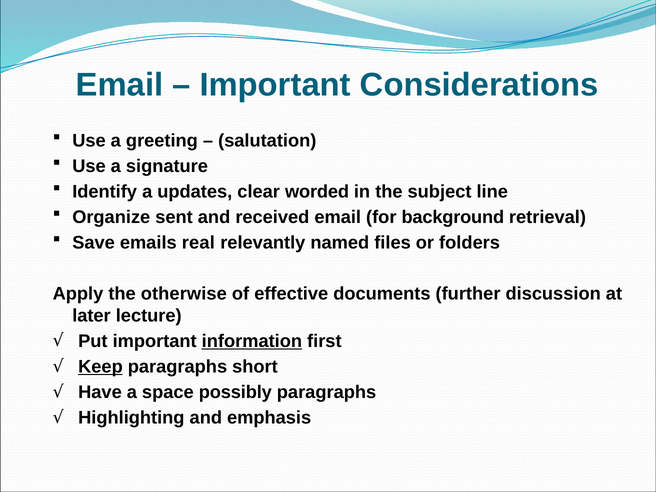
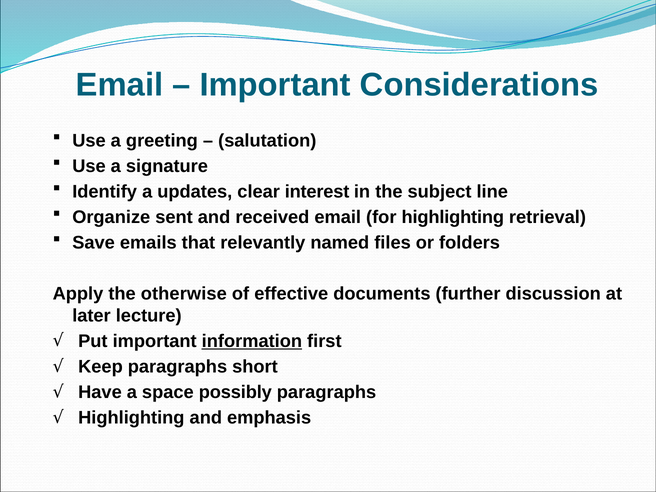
worded: worded -> interest (317, 192)
for background: background -> highlighting (453, 217)
real: real -> that (198, 243)
Keep underline: present -> none (100, 367)
